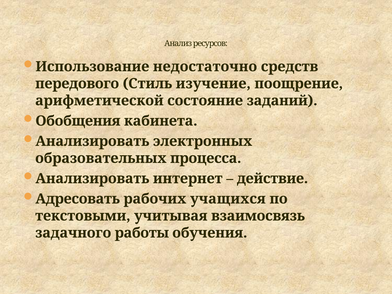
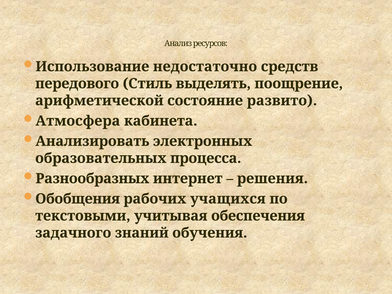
изучение: изучение -> выделять (213, 84)
заданий: заданий -> развито (282, 101)
Обобщения: Обобщения -> Атмосфера (78, 121)
Анализировать: Анализировать -> Разнообразных (92, 179)
действие: действие -> решения (272, 179)
Адресовать: Адресовать -> Обобщения (78, 199)
взаимосвязь: взаимосвязь -> обеспечения (258, 216)
работы: работы -> знаний (142, 233)
